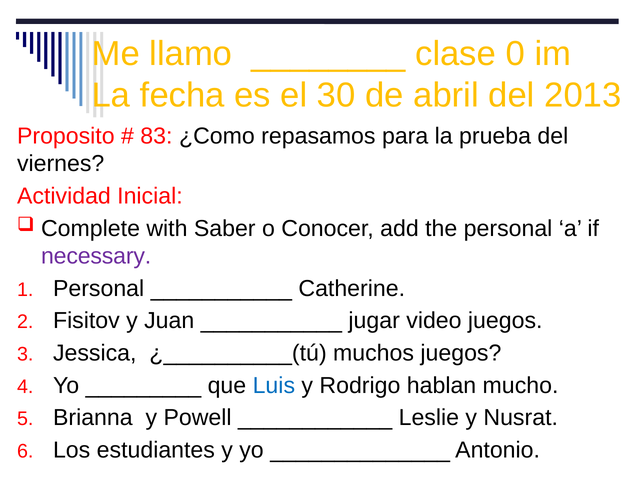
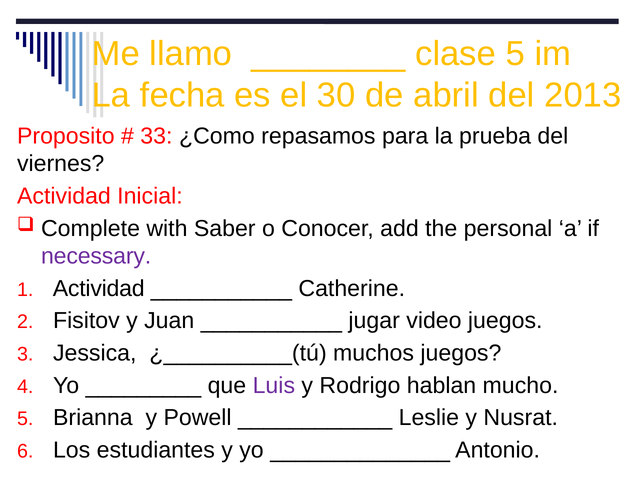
clase 0: 0 -> 5 (515, 54)
83: 83 -> 33 (156, 136)
Personal: Personal -> Actividad (99, 288)
Luis colour: blue -> purple (274, 385)
